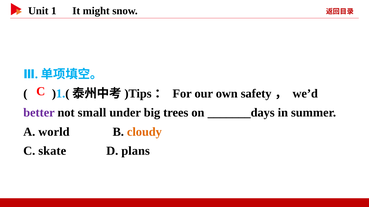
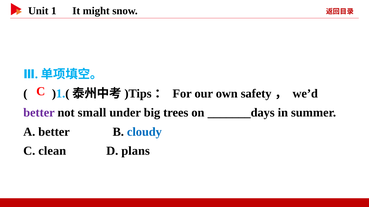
A world: world -> better (54, 132)
cloudy colour: orange -> blue (144, 132)
skate: skate -> clean (52, 151)
